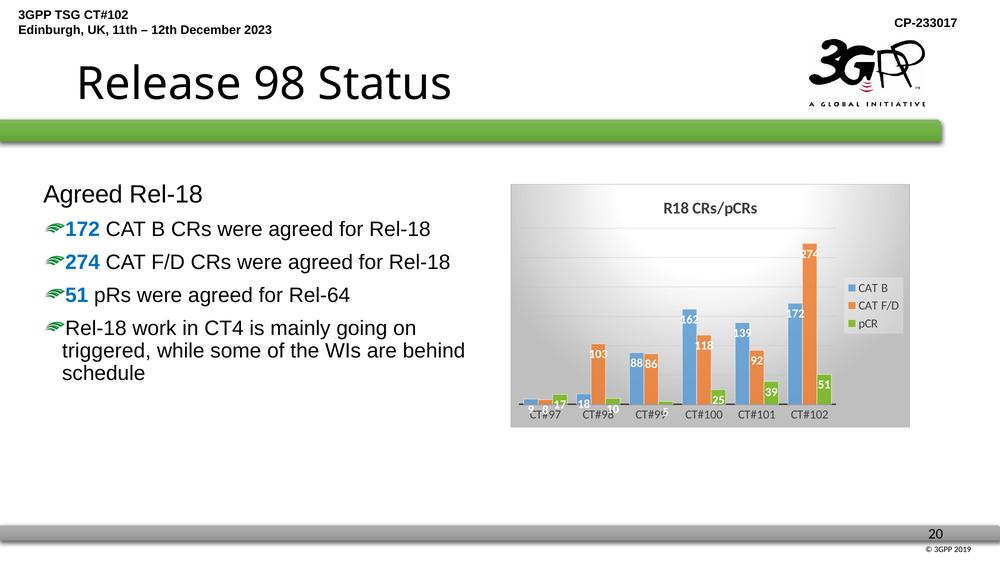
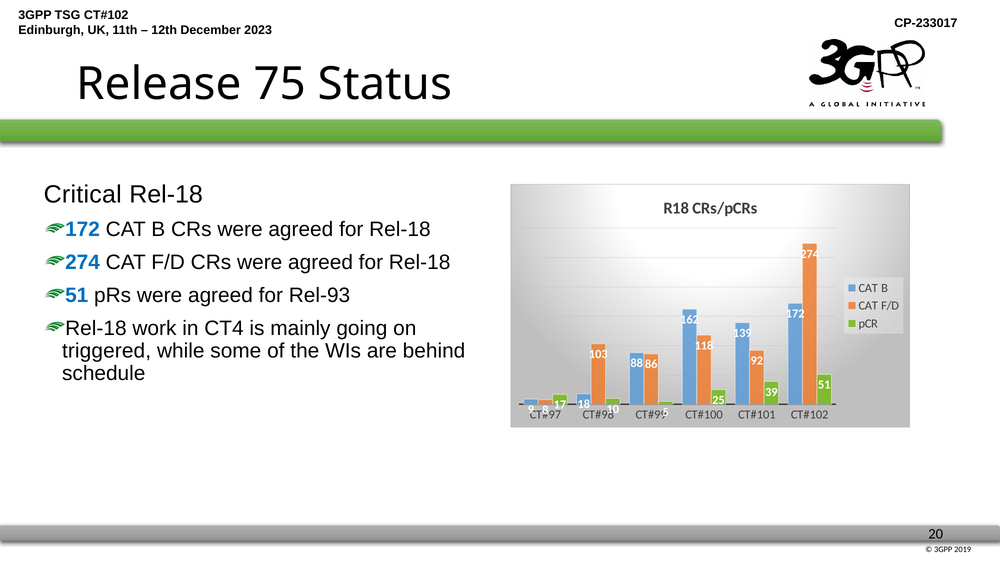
98: 98 -> 75 (280, 84)
Agreed: Agreed -> Critical (83, 195)
Rel-64: Rel-64 -> Rel-93 (319, 296)
